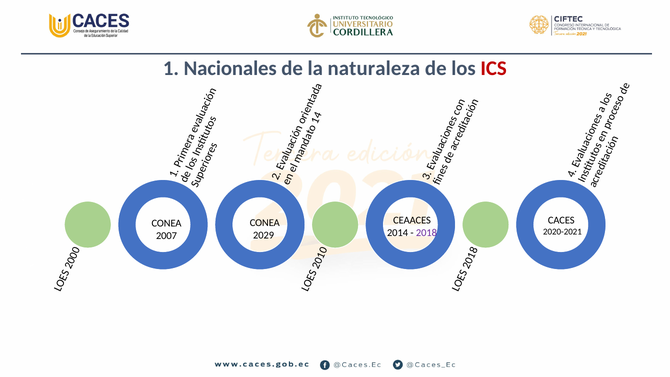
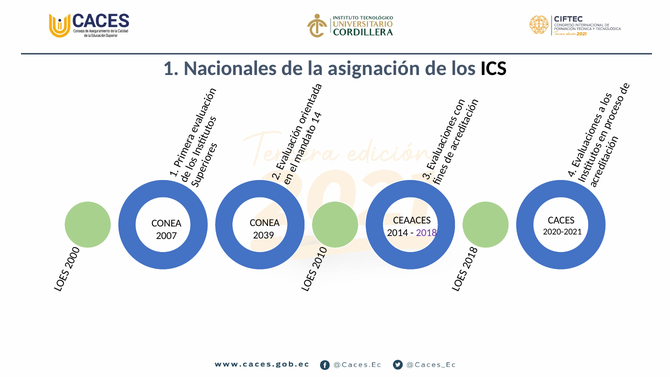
naturaleza: naturaleza -> asignación (374, 69)
ICS colour: red -> black (494, 69)
2029: 2029 -> 2039 (264, 235)
